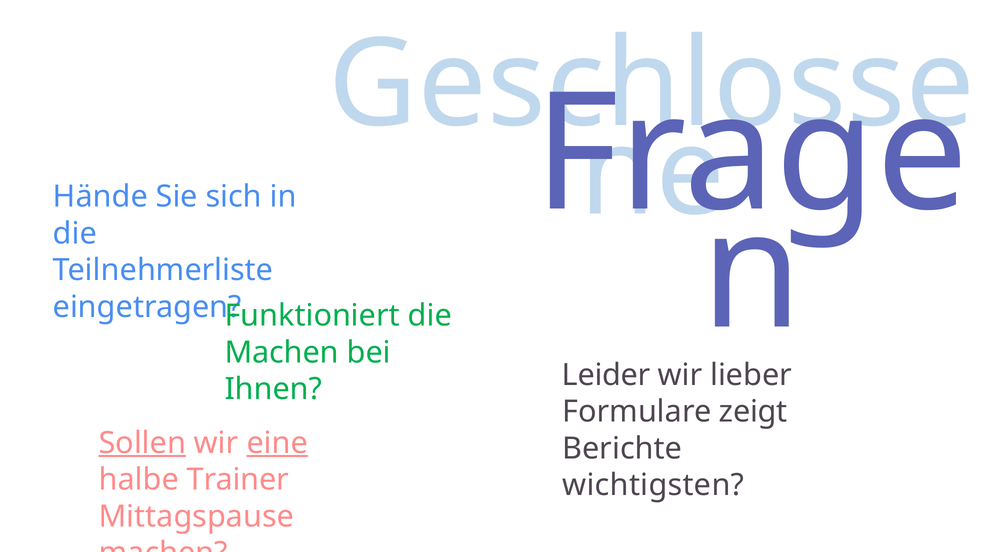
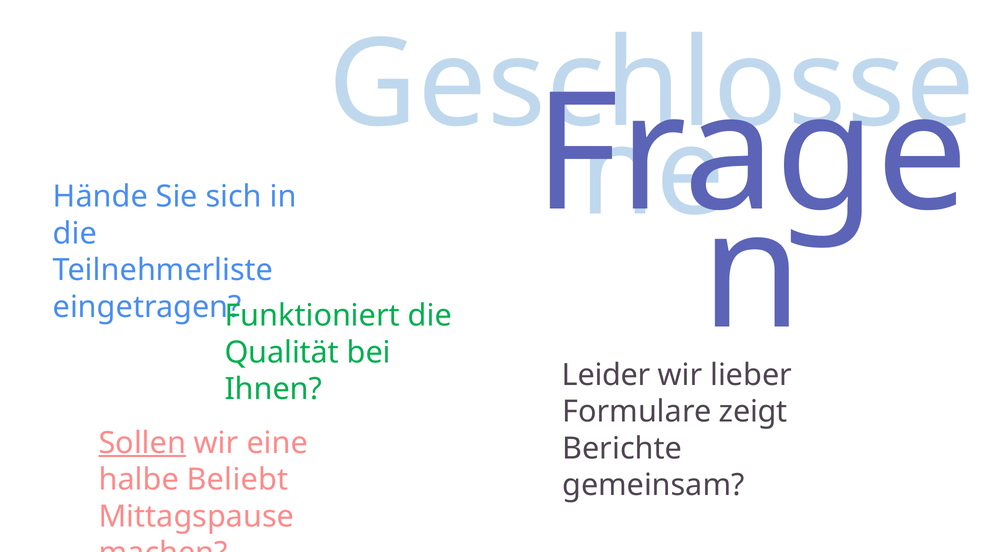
Machen: Machen -> Qualität (282, 352)
eine underline: present -> none (277, 443)
Trainer: Trainer -> Beliebt (238, 480)
wichtigsten: wichtigsten -> gemeinsam (653, 485)
